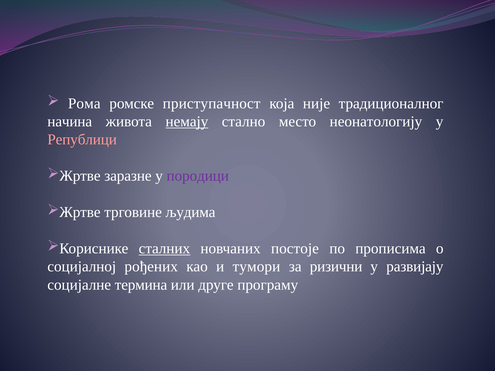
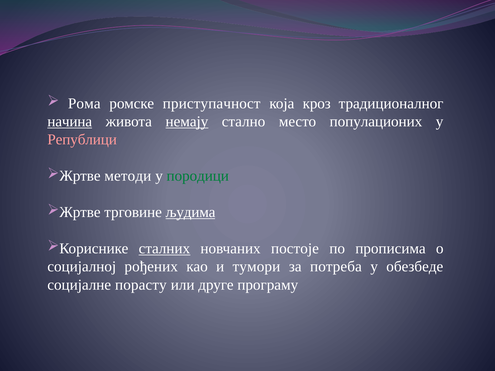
није: није -> кроз (317, 103)
начина underline: none -> present (70, 122)
неонатологију: неонатологију -> популационих (376, 122)
заразне: заразне -> методи (128, 176)
породици colour: purple -> green (198, 176)
људима underline: none -> present (190, 212)
ризични: ризични -> потреба (336, 267)
развијају: развијају -> обезбеде (415, 267)
термина: термина -> порасту (141, 285)
